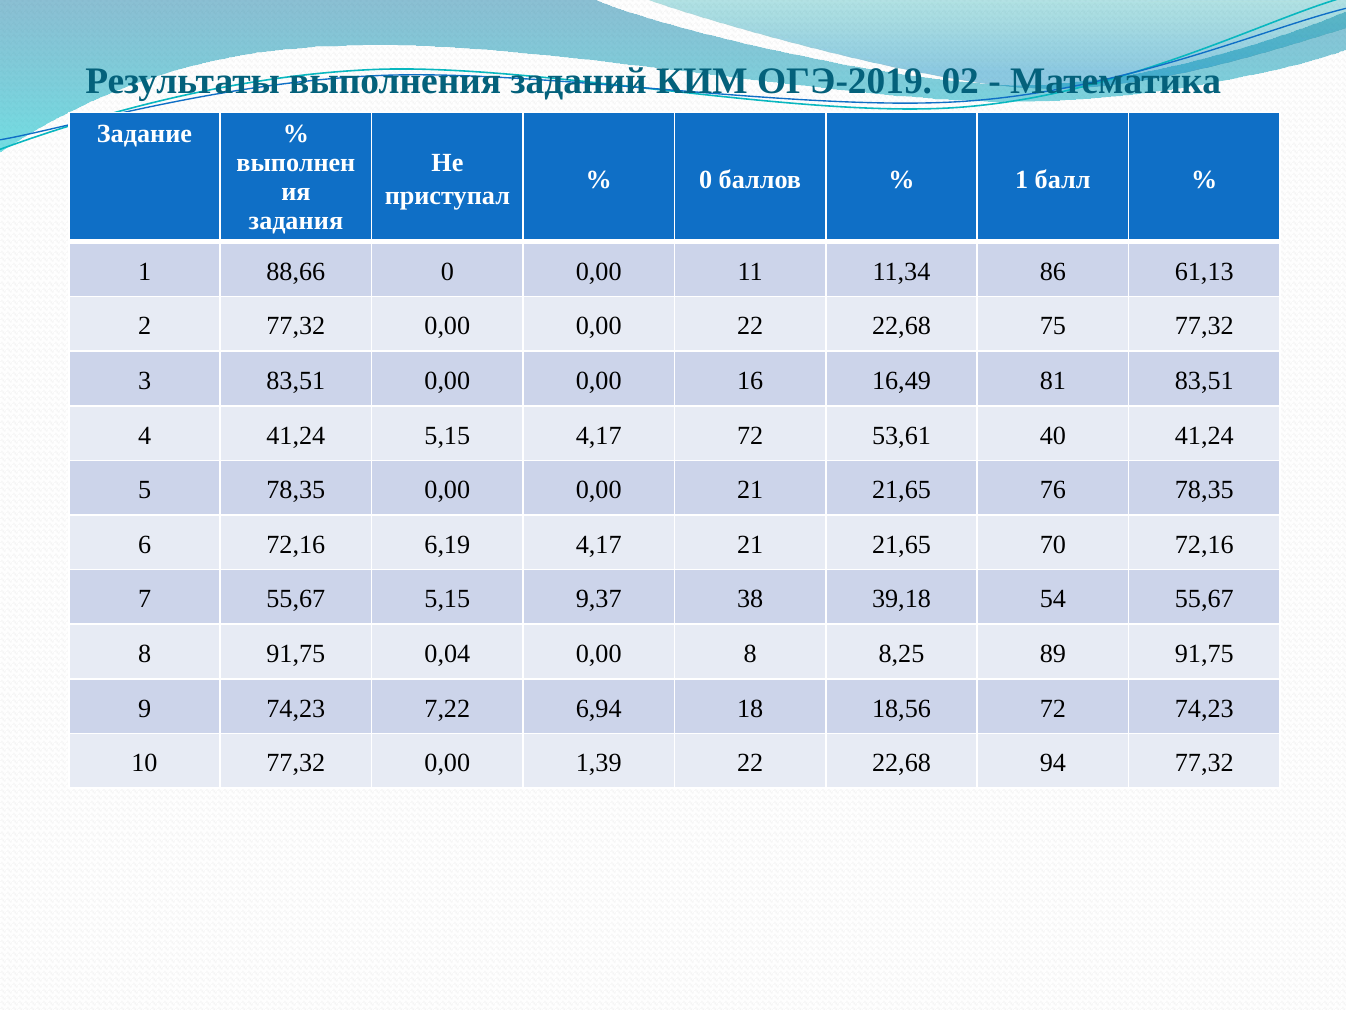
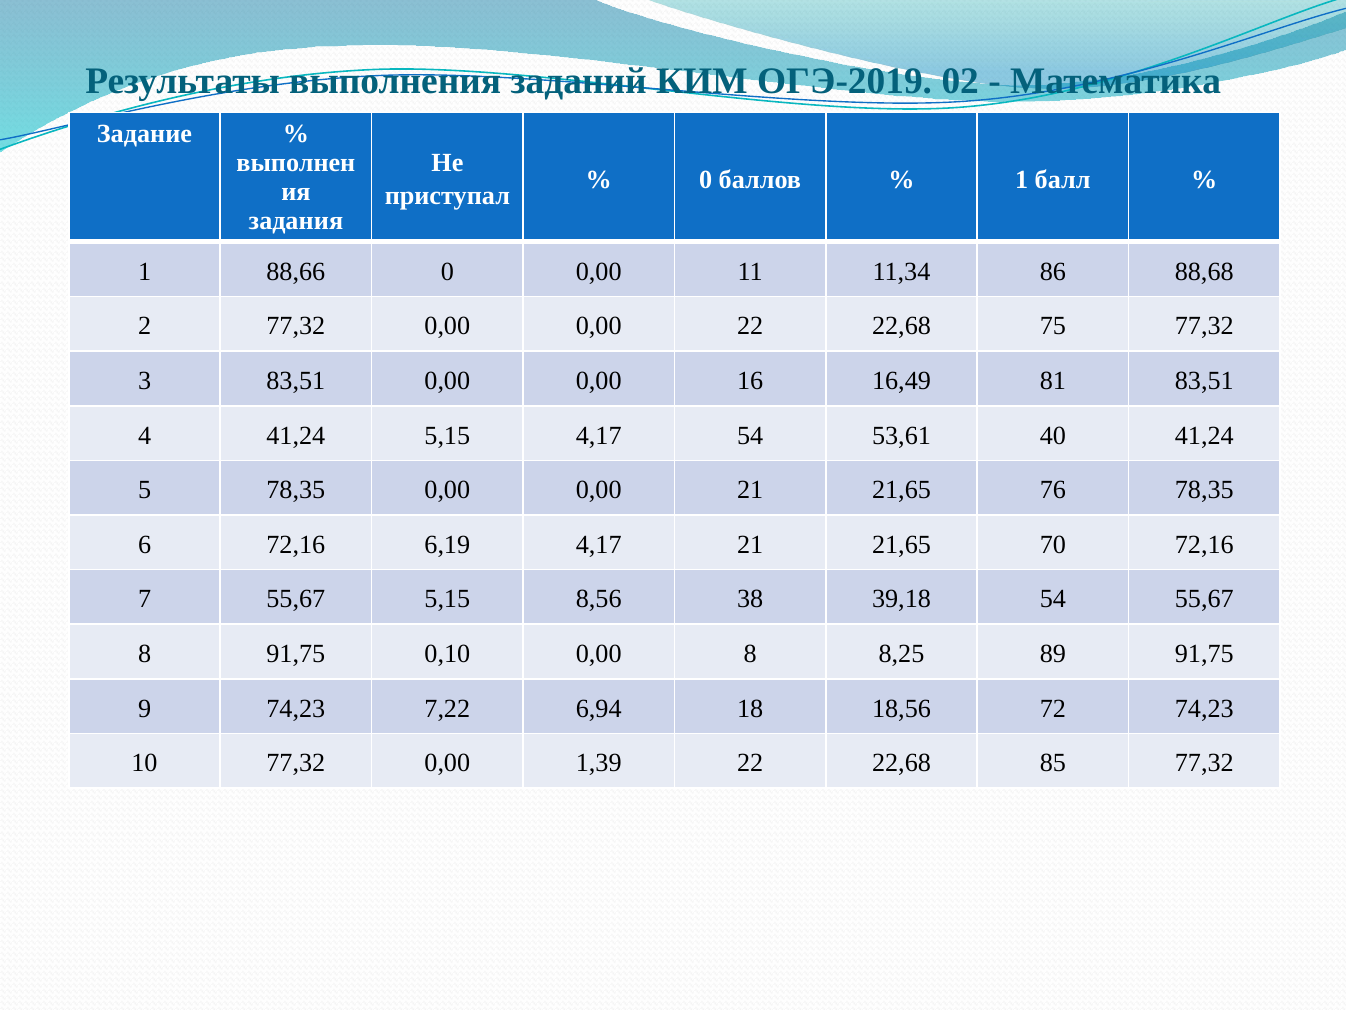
61,13: 61,13 -> 88,68 (1204, 271)
4,17 72: 72 -> 54 (750, 435)
9,37: 9,37 -> 8,56 (599, 599)
0,04: 0,04 -> 0,10 (447, 653)
94: 94 -> 85 (1053, 763)
